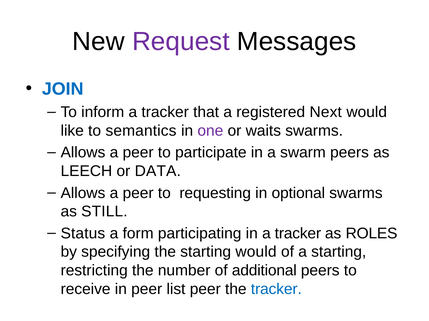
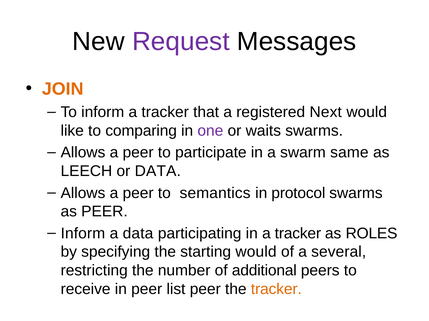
JOIN colour: blue -> orange (63, 89)
semantics: semantics -> comparing (141, 131)
swarm peers: peers -> same (349, 153)
requesting: requesting -> semantics (215, 193)
optional: optional -> protocol (298, 193)
as STILL: STILL -> PEER (104, 212)
Status: Status -> Inform (83, 234)
a form: form -> data (138, 234)
a starting: starting -> several (339, 252)
tracker colour: blue -> orange (276, 290)
